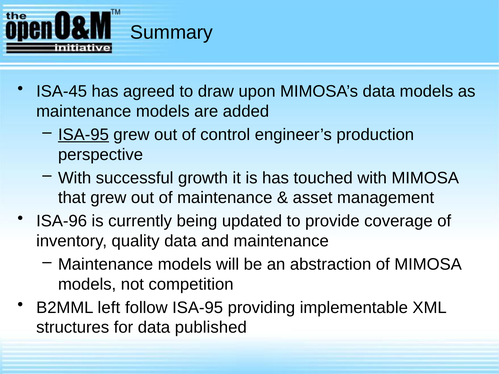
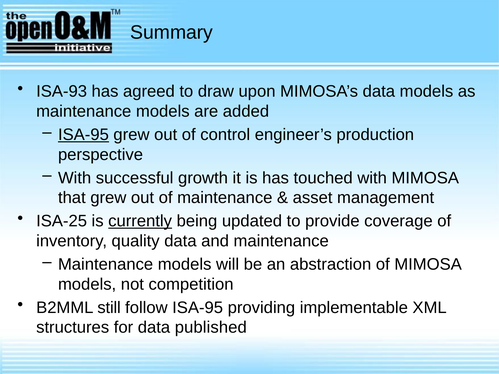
ISA-45: ISA-45 -> ISA-93 (62, 92)
ISA-96: ISA-96 -> ISA-25 (62, 221)
currently underline: none -> present (140, 221)
left: left -> still (109, 308)
